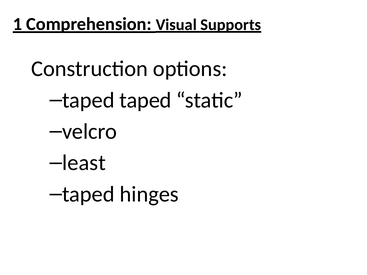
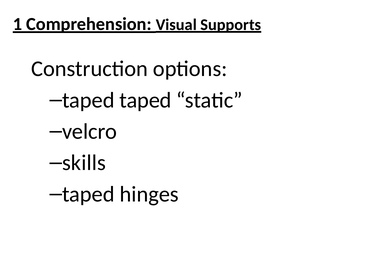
least: least -> skills (84, 163)
